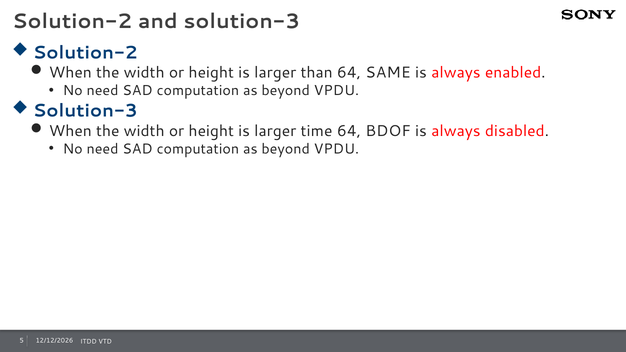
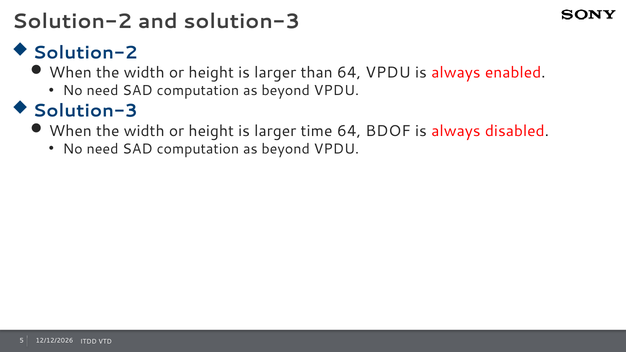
64 SAME: SAME -> VPDU (388, 73)
